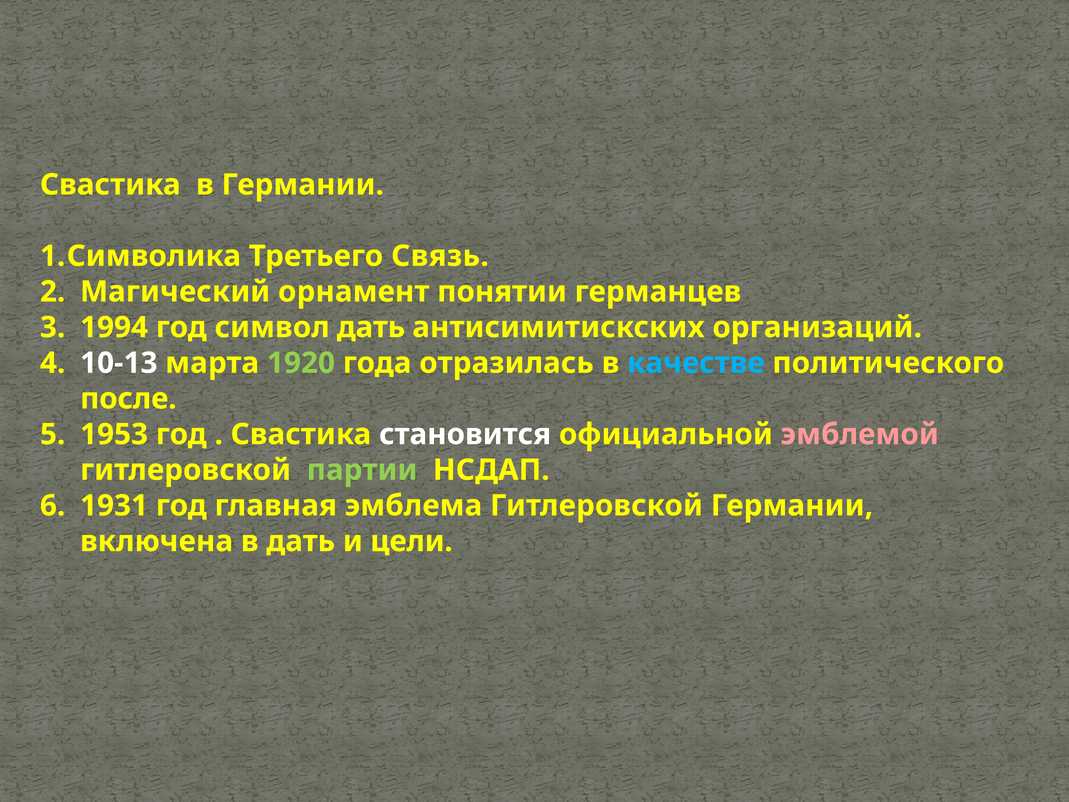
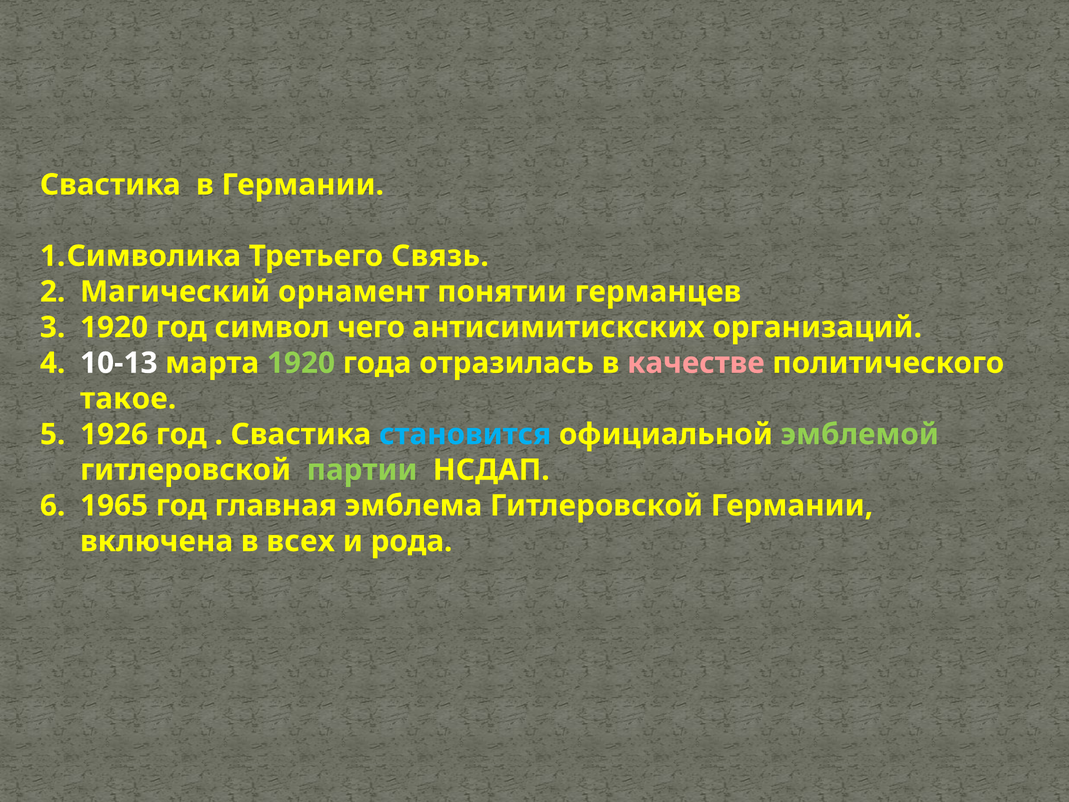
1994: 1994 -> 1920 (114, 327)
символ дать: дать -> чего (371, 327)
качестве colour: light blue -> pink (696, 363)
после: после -> такое (128, 399)
1953: 1953 -> 1926 (114, 434)
становится colour: white -> light blue (465, 434)
эмблемой colour: pink -> light green (860, 434)
1931: 1931 -> 1965 (114, 506)
в дать: дать -> всех (301, 541)
цели: цели -> рода (411, 541)
